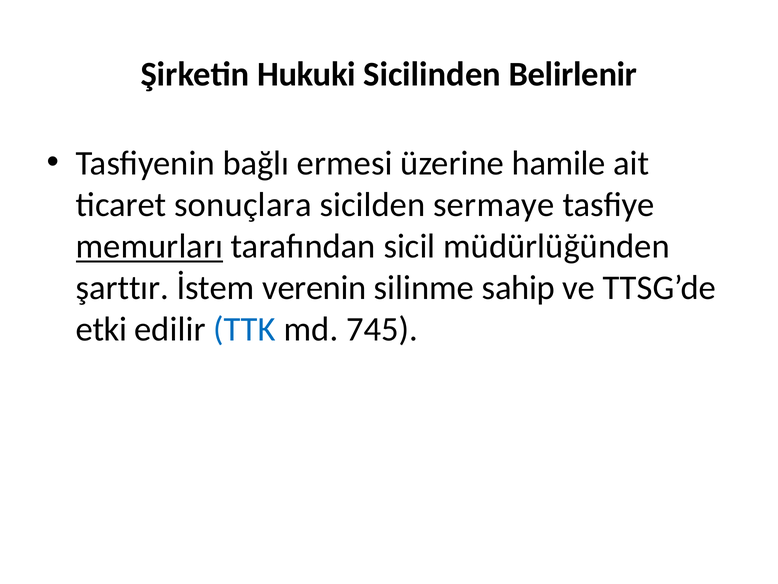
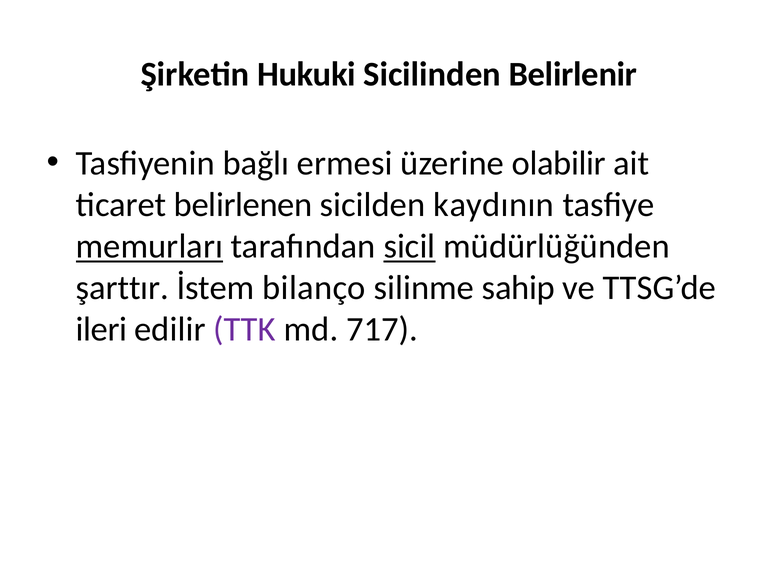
hamile: hamile -> olabilir (559, 163)
sonuçlara: sonuçlara -> belirlenen (243, 205)
sermaye: sermaye -> kaydının (494, 205)
sicil underline: none -> present (409, 246)
verenin: verenin -> bilanço (314, 288)
etki: etki -> ileri (101, 329)
TTK colour: blue -> purple (245, 329)
745: 745 -> 717 (382, 329)
